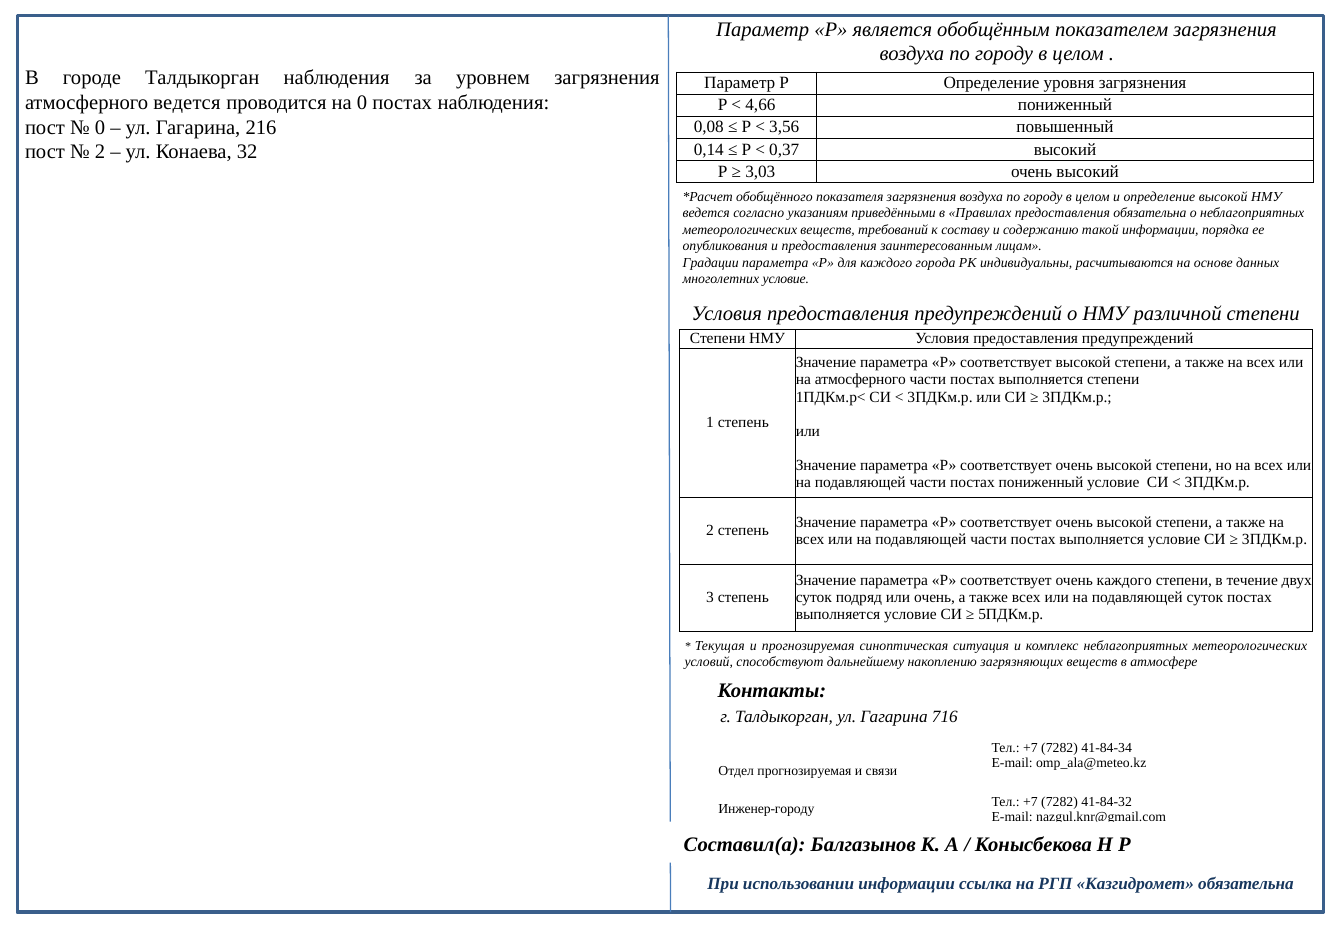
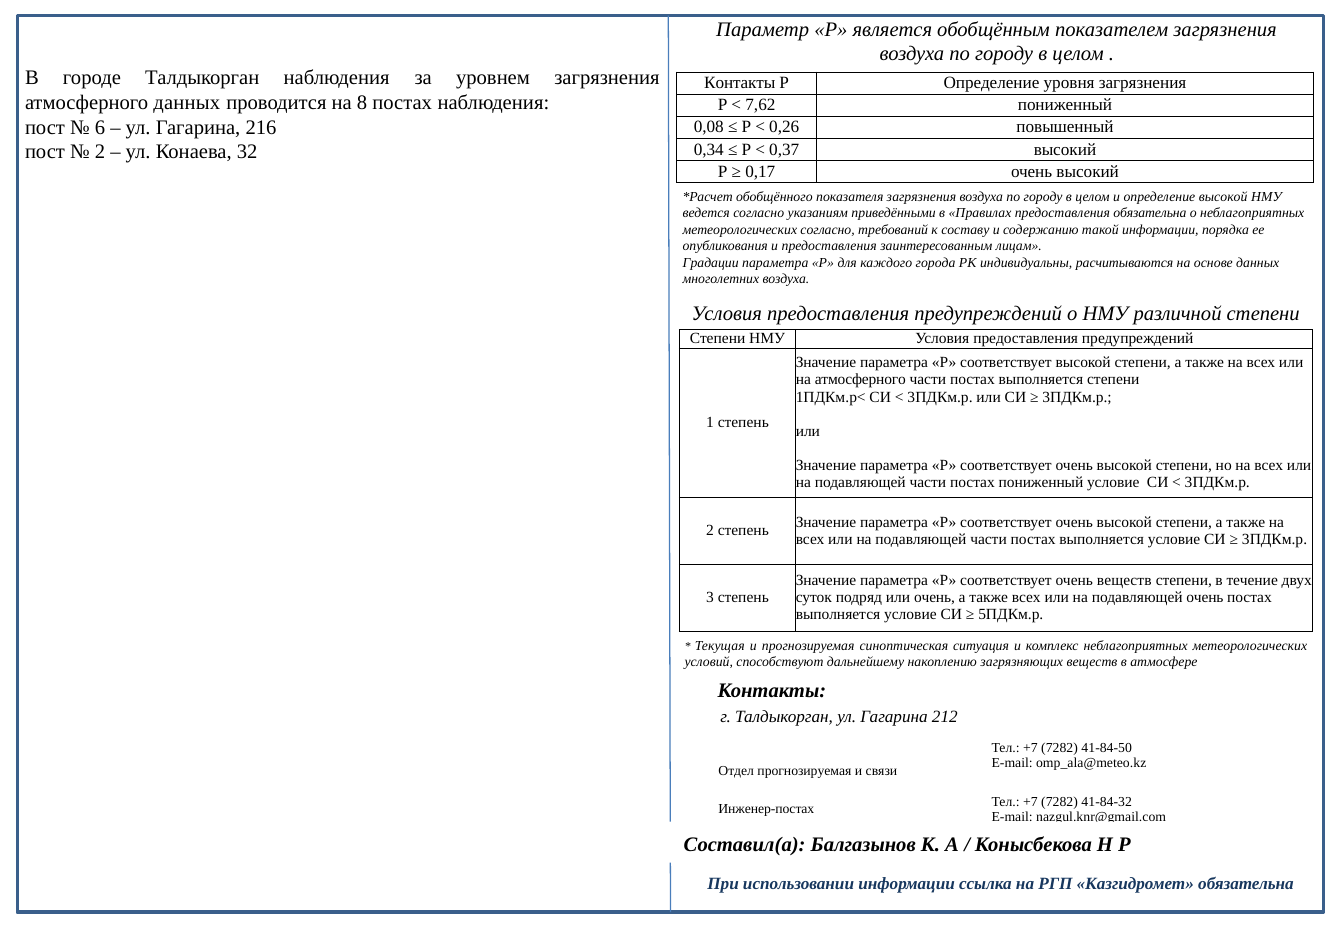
Параметр: Параметр -> Контакты (740, 83)
атмосферного ведется: ведется -> данных (187, 103)
на 0: 0 -> 8 (362, 103)
4,66: 4,66 -> 7,62 (760, 105)
0: 0 -> 6 (100, 127)
3,56: 3,56 -> 0,26 (784, 127)
0,14: 0,14 -> 0,34 (709, 149)
3,03: 3,03 -> 0,17 (760, 172)
метеорологических веществ: веществ -> согласно (828, 230)
многолетних условие: условие -> воздуха (786, 279)
очень каждого: каждого -> веществ (1124, 581)
подавляющей суток: суток -> очень (1205, 598)
716: 716 -> 212 (945, 717)
41-84-34: 41-84-34 -> 41-84-50 (1107, 748)
Инженер-городу: Инженер-городу -> Инженер-постах (766, 810)
